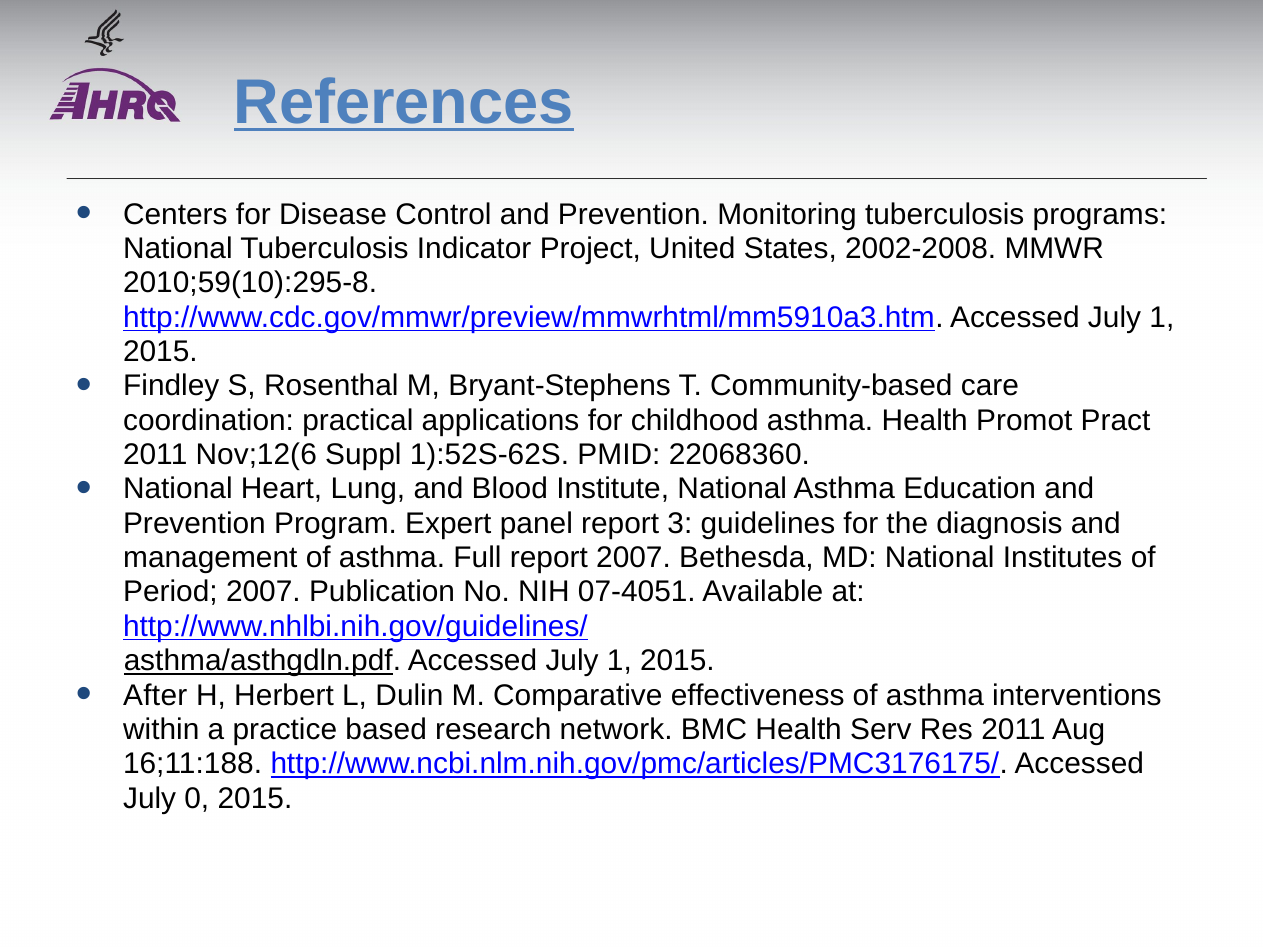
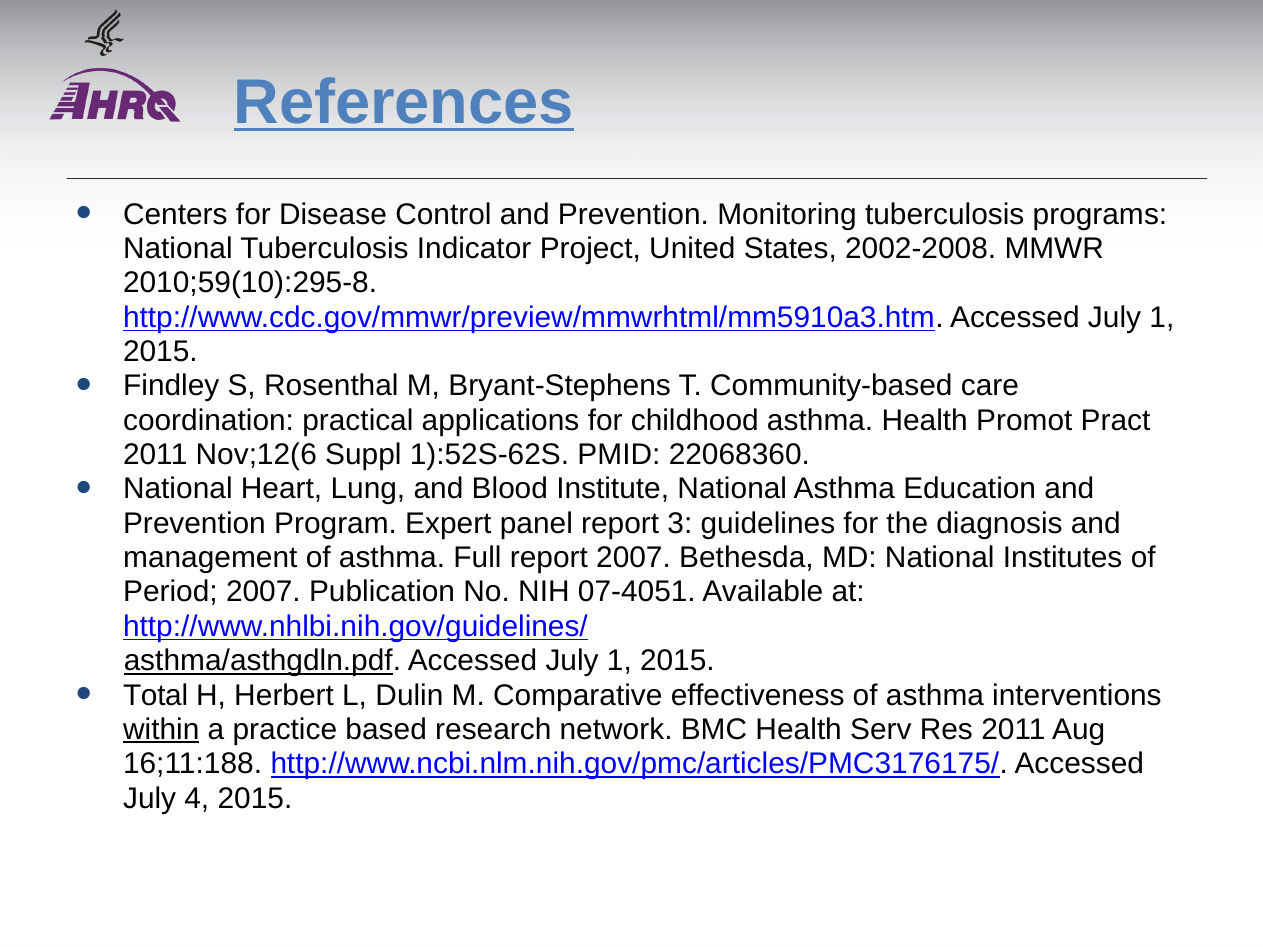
After: After -> Total (156, 695)
within underline: none -> present (161, 730)
0: 0 -> 4 (197, 798)
